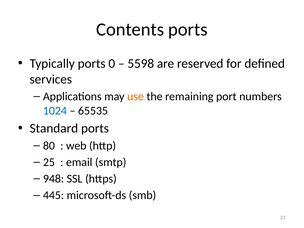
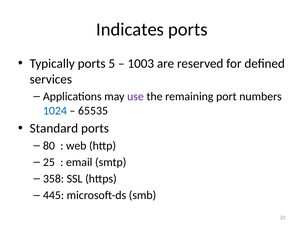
Contents: Contents -> Indicates (130, 29)
0: 0 -> 5 (112, 63)
5598: 5598 -> 1003 (141, 63)
use colour: orange -> purple (136, 96)
948: 948 -> 358 (53, 179)
